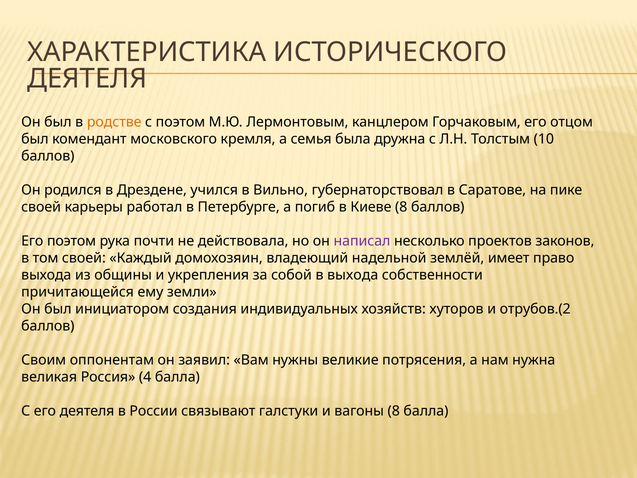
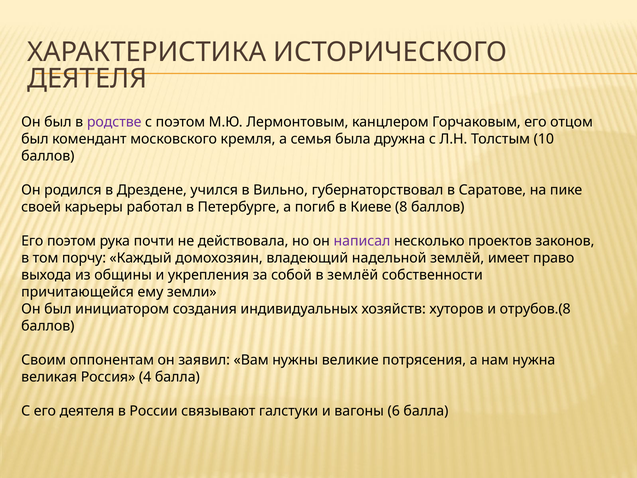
родстве colour: orange -> purple (114, 122)
том своей: своей -> порчу (84, 258)
в выхода: выхода -> землёй (353, 275)
отрубов.(2: отрубов.(2 -> отрубов.(8 (535, 309)
вагоны 8: 8 -> 6 (394, 411)
